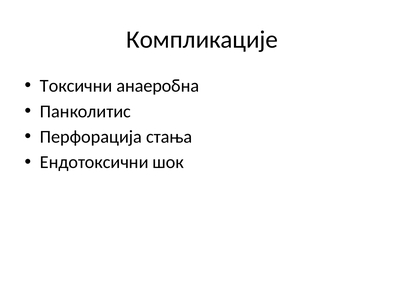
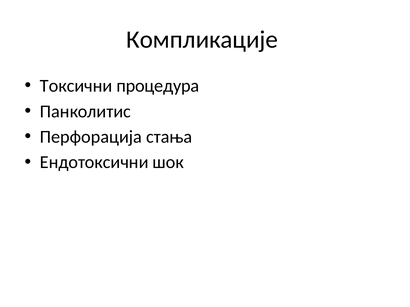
анаеробна: анаеробна -> процедура (158, 86)
